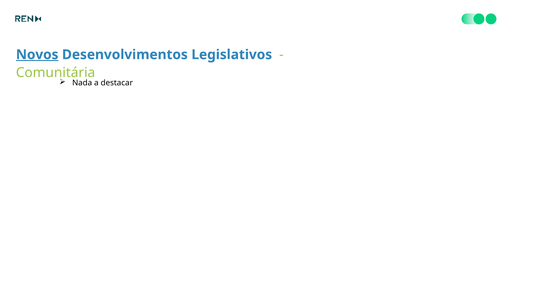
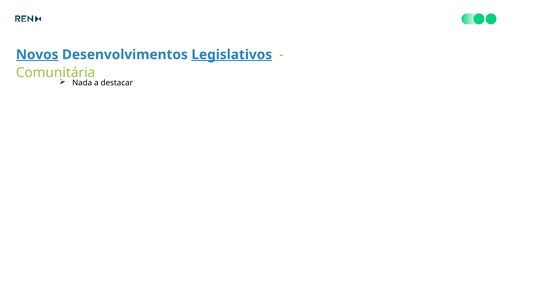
Legislativos underline: none -> present (232, 55)
